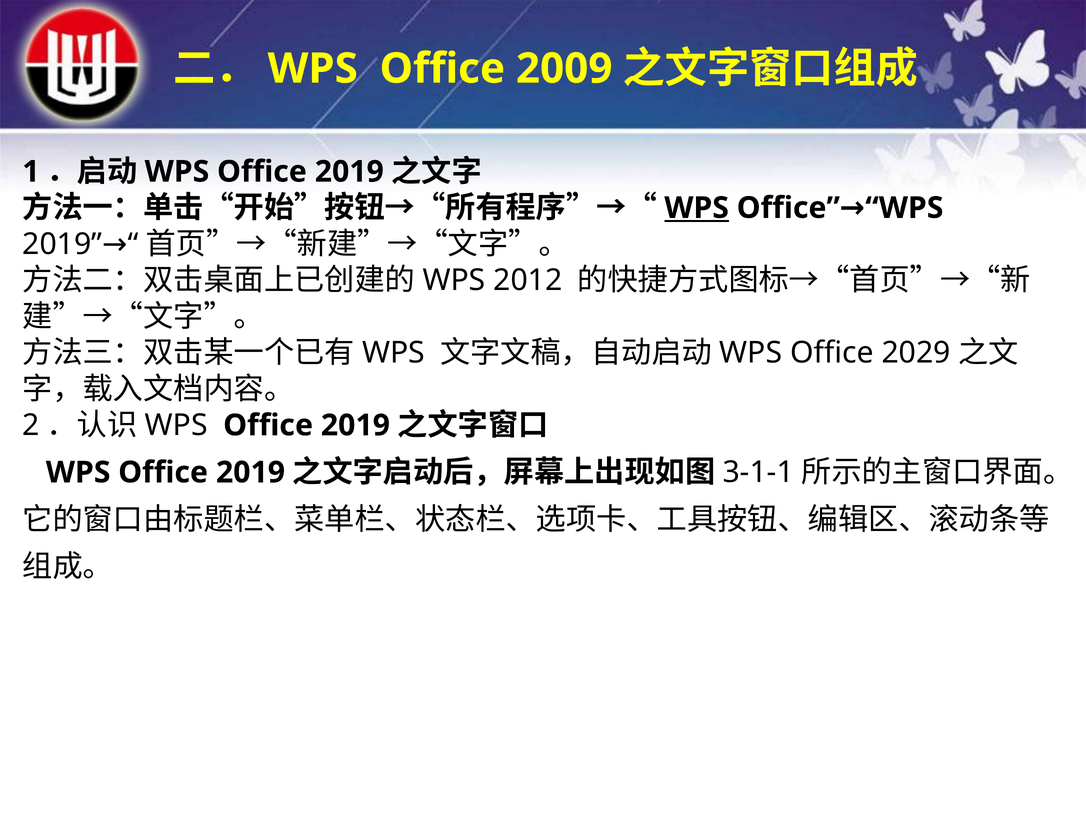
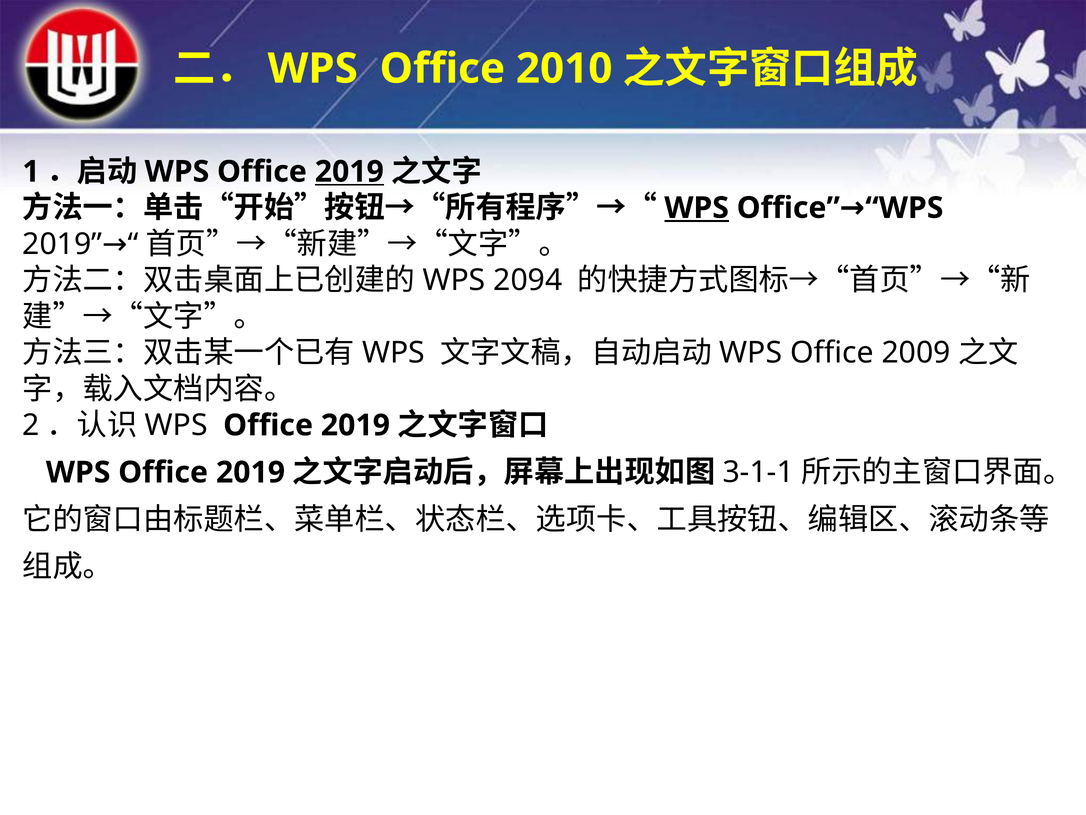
2009: 2009 -> 2010 (564, 69)
2019 underline: none -> present (349, 172)
2012: 2012 -> 2094 (528, 280)
2029: 2029 -> 2009 (916, 353)
